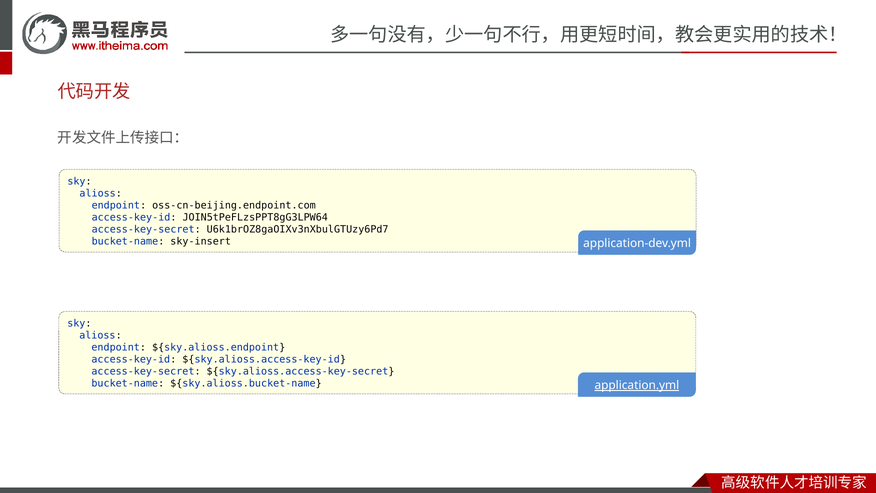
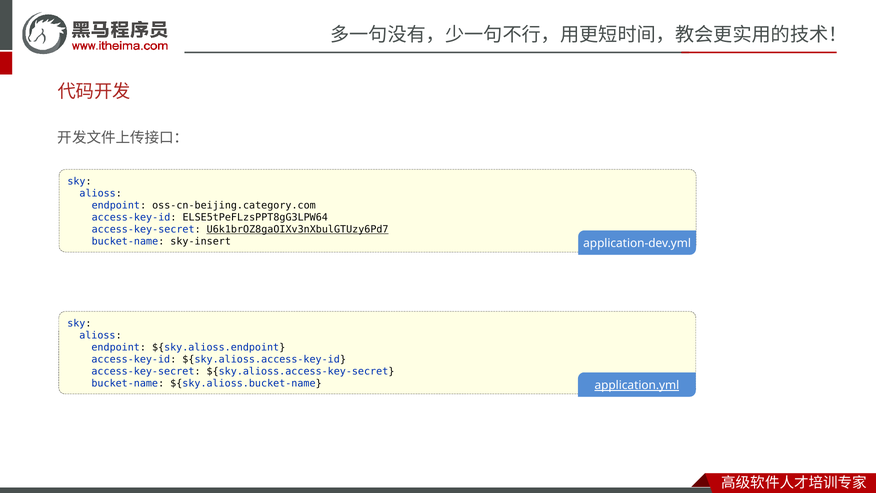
oss-cn-beijing.endpoint.com: oss-cn-beijing.endpoint.com -> oss-cn-beijing.category.com (234, 205)
JOIN5tPeFLzsPPT8gG3LPW64: JOIN5tPeFLzsPPT8gG3LPW64 -> ELSE5tPeFLzsPPT8gG3LPW64 (255, 217)
U6k1brOZ8gaOIXv3nXbulGTUzy6Pd7 underline: none -> present (298, 229)
